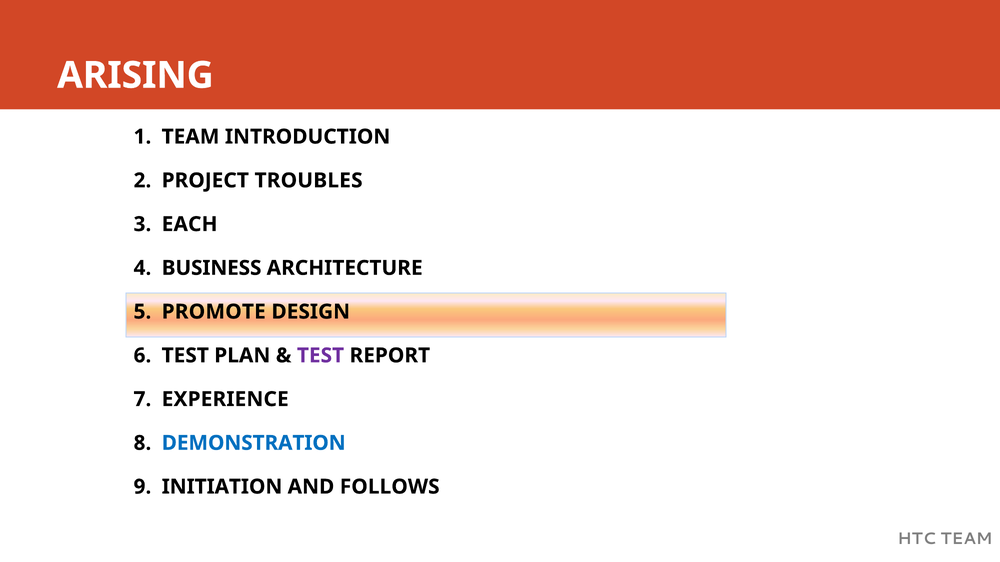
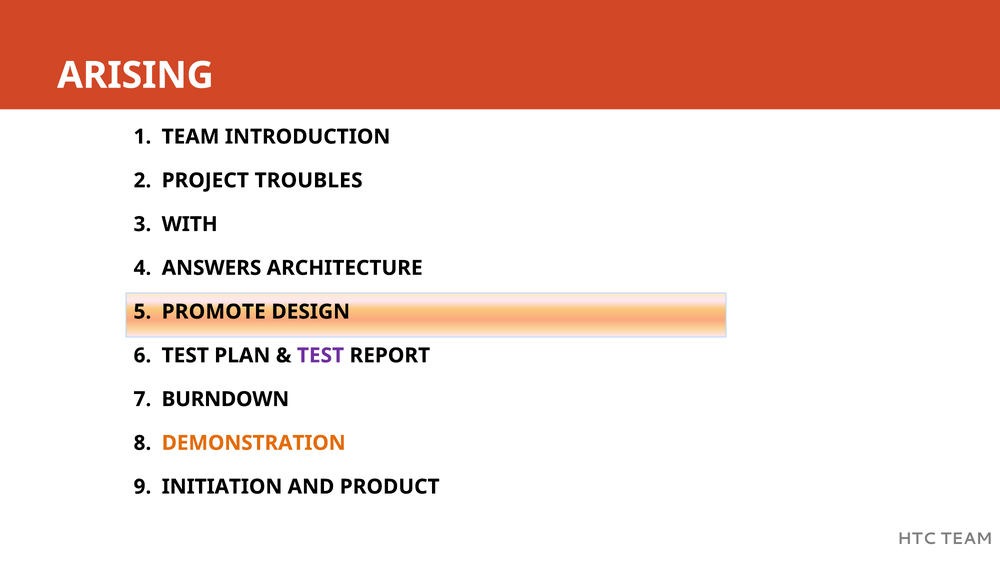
EACH: EACH -> WITH (190, 224)
BUSINESS: BUSINESS -> ANSWERS (212, 268)
EXPERIENCE: EXPERIENCE -> BURNDOWN (225, 400)
DEMONSTRATION colour: blue -> orange (254, 443)
FOLLOWS: FOLLOWS -> PRODUCT (390, 487)
